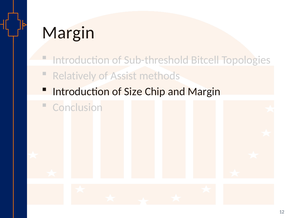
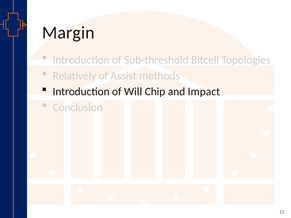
Size: Size -> Will (133, 92)
and Margin: Margin -> Impact (204, 92)
